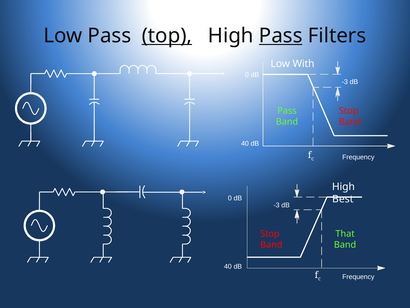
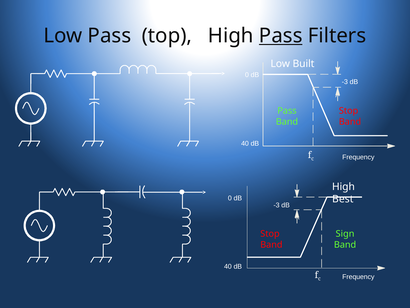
top underline: present -> none (167, 36)
With: With -> Built (304, 64)
That: That -> Sign (345, 234)
